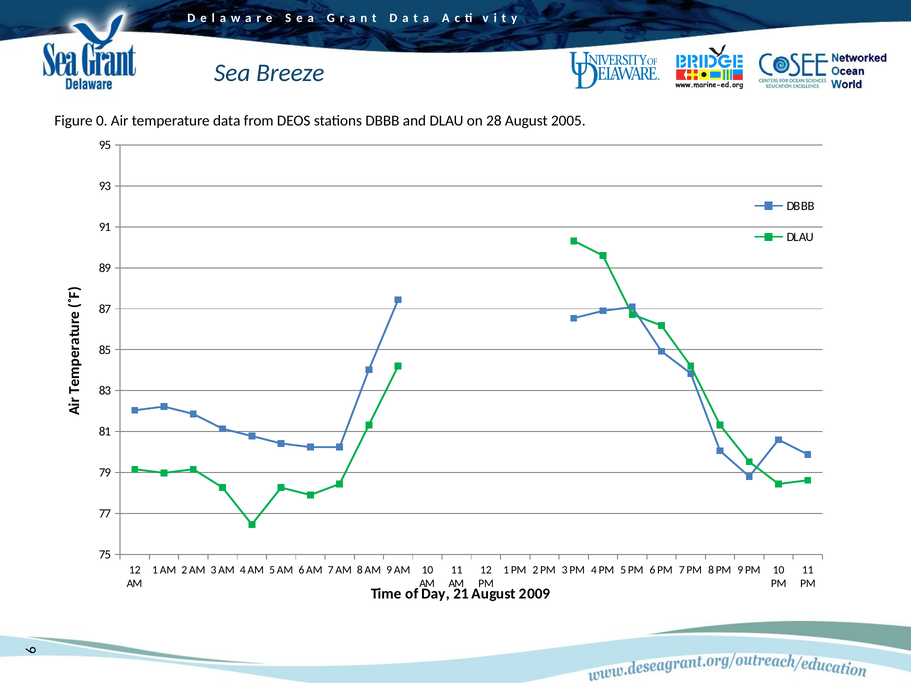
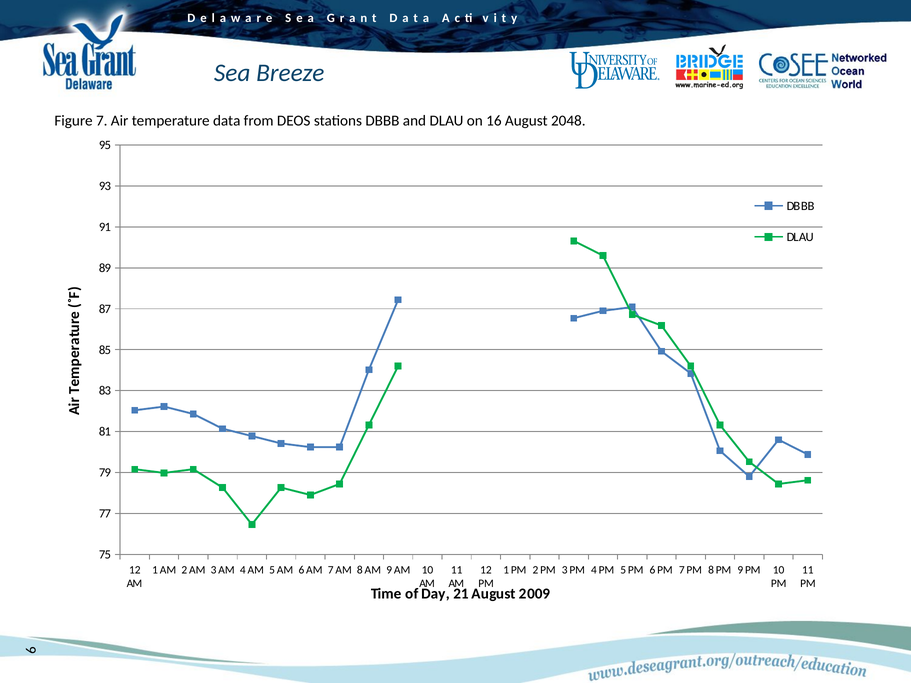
Figure 0: 0 -> 7 (102, 121)
28: 28 -> 16 (494, 121)
2005: 2005 -> 2048 (568, 121)
